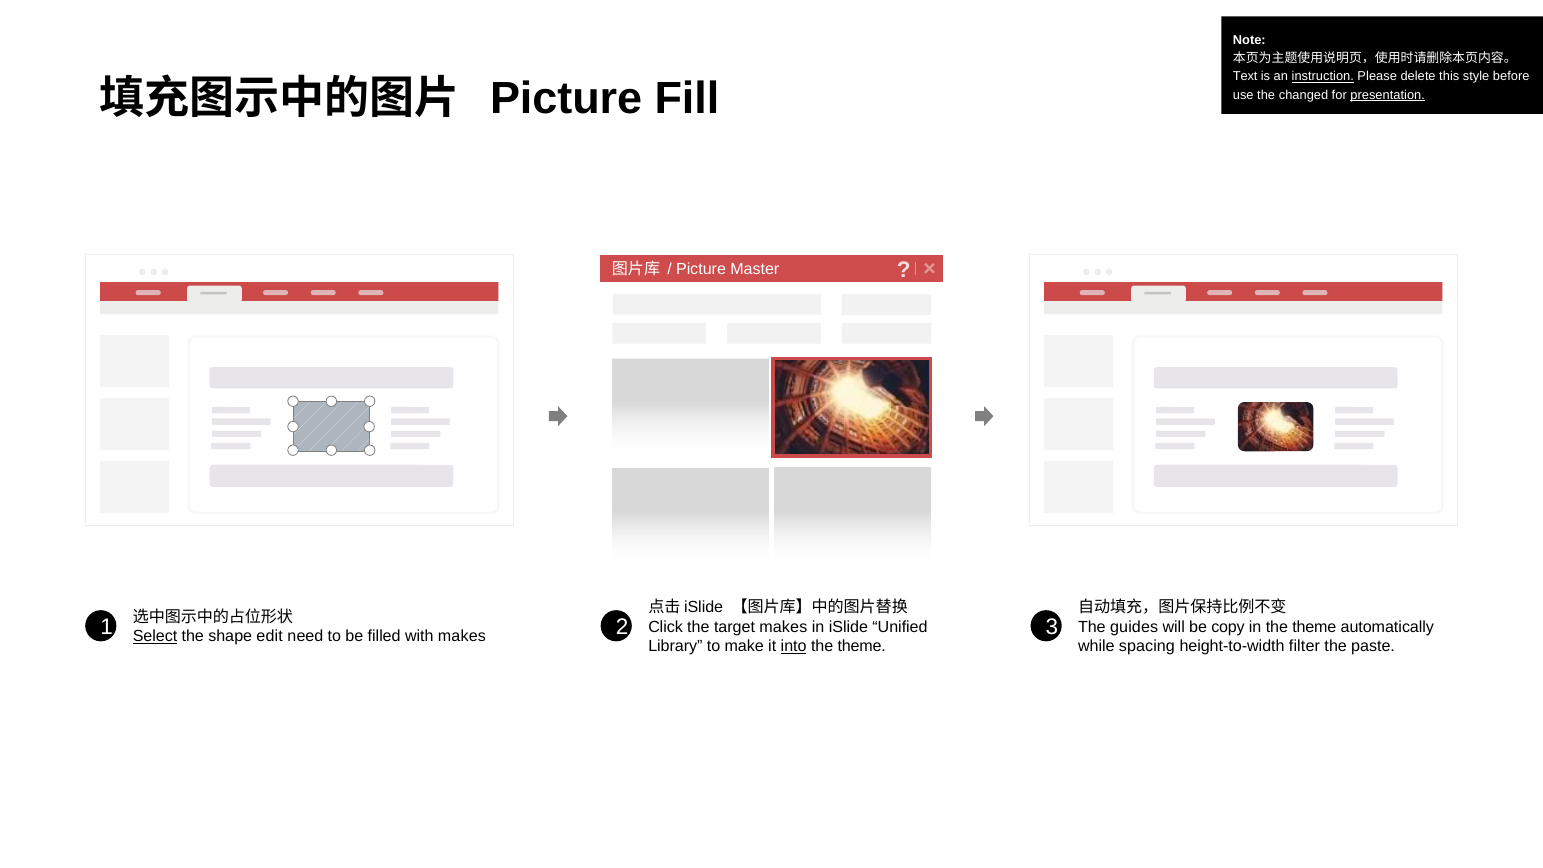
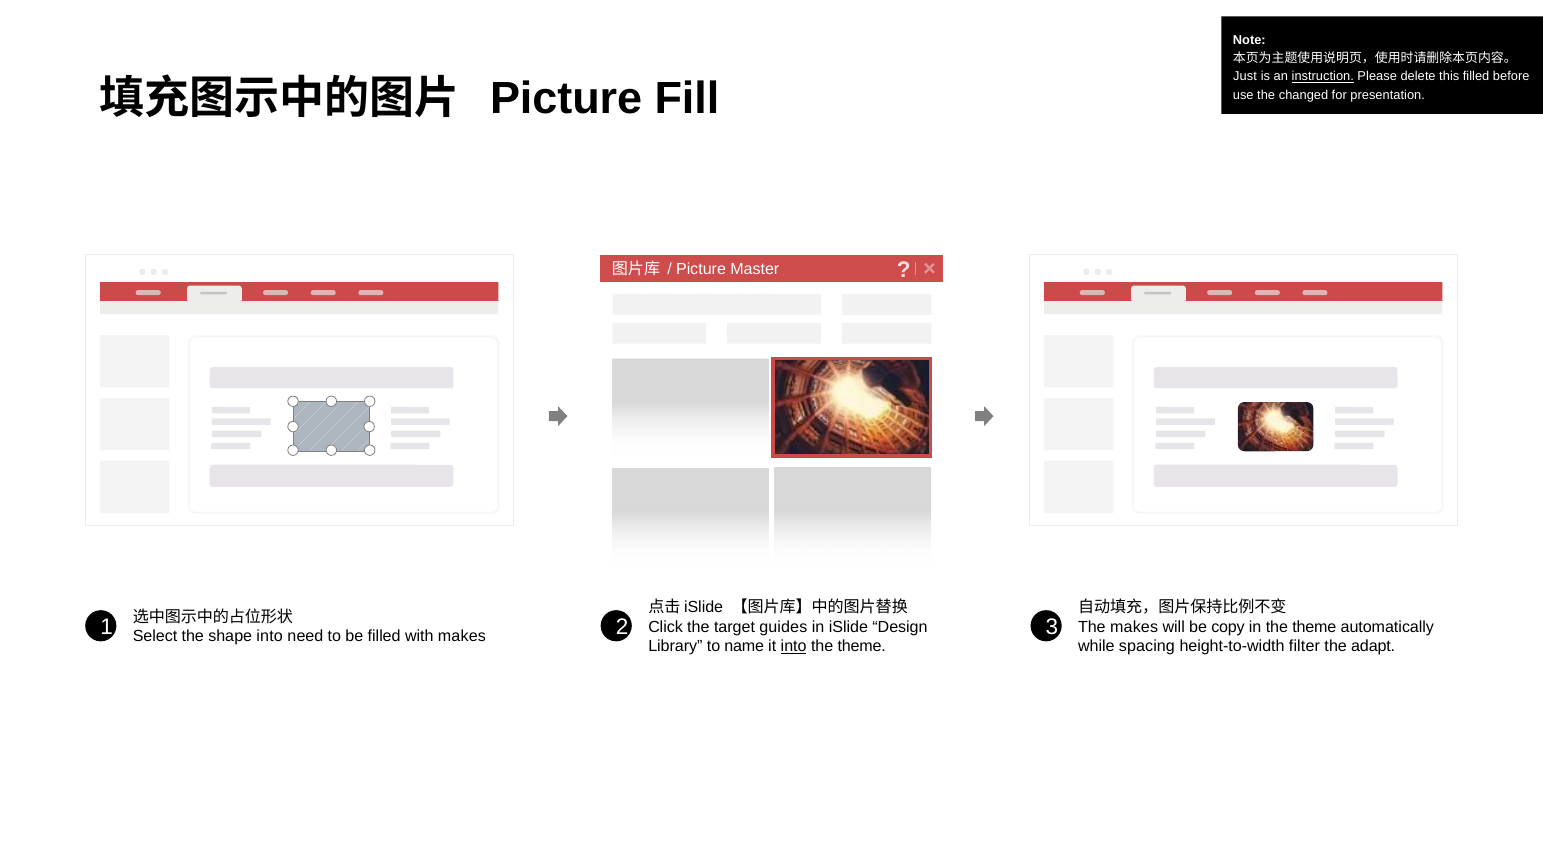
Text: Text -> Just (1245, 77)
this style: style -> filled (1476, 77)
presentation underline: present -> none (1388, 95)
target makes: makes -> guides (783, 627)
Unified: Unified -> Design (900, 627)
The guides: guides -> makes (1134, 627)
Select underline: present -> none (155, 637)
shape edit: edit -> into (270, 637)
make: make -> name (744, 646)
paste: paste -> adapt (1373, 646)
